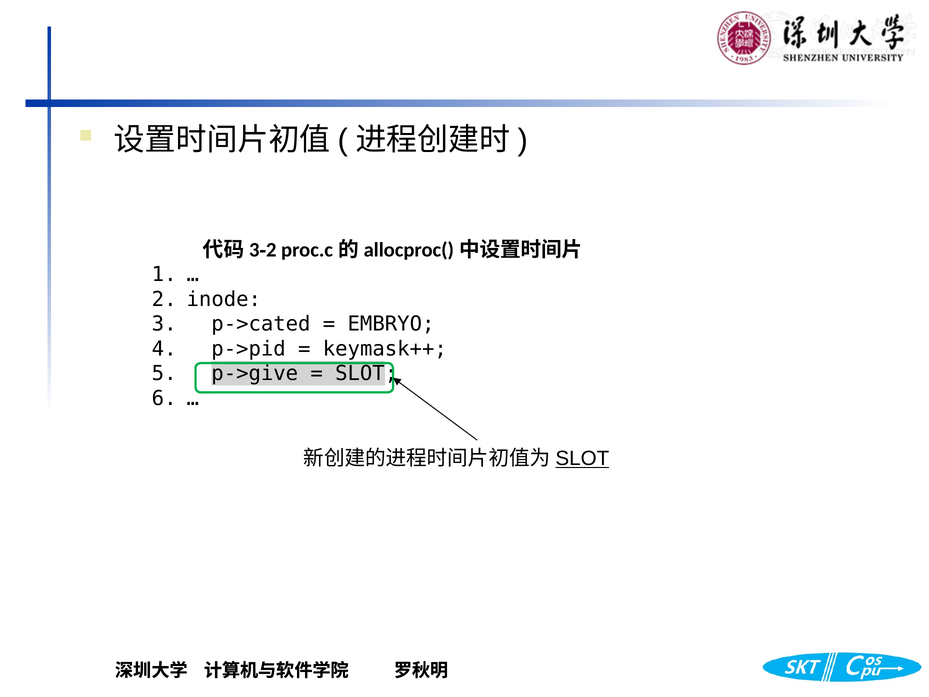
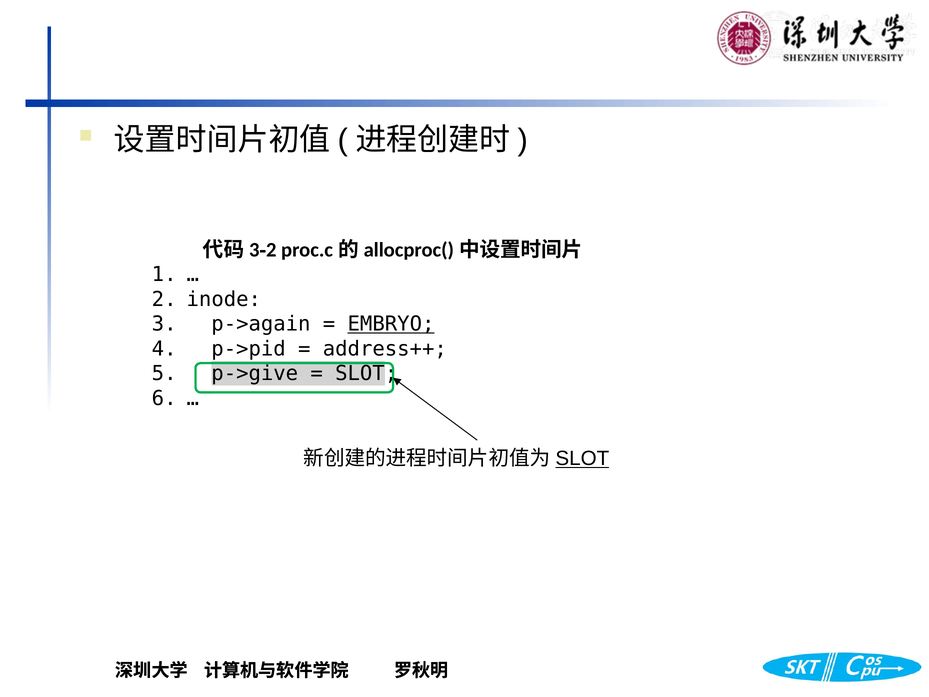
p->cated: p->cated -> p->again (261, 324)
EMBRYO underline: none -> present (391, 324)
keymask++: keymask++ -> address++ (385, 349)
